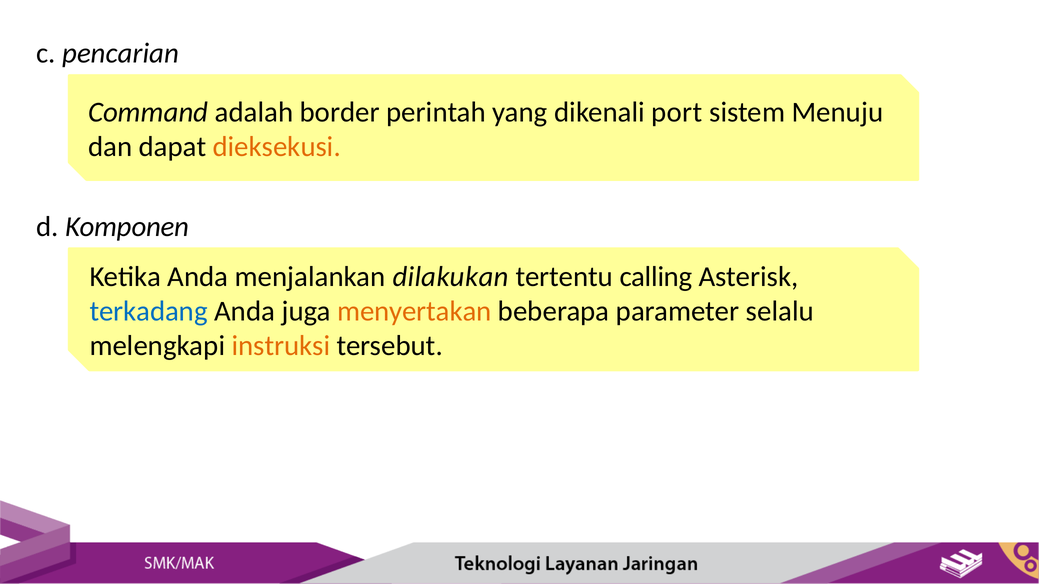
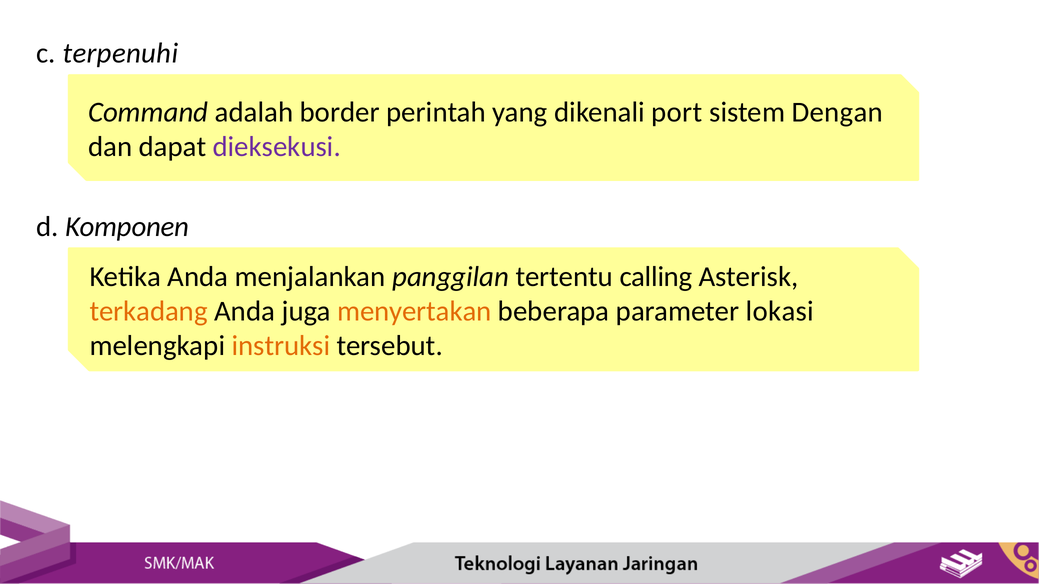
pencarian: pencarian -> terpenuhi (120, 54)
Menuju: Menuju -> Dengan (837, 112)
dieksekusi colour: orange -> purple (277, 147)
dilakukan: dilakukan -> panggilan (451, 277)
terkadang colour: blue -> orange (149, 311)
selalu: selalu -> lokasi (780, 311)
